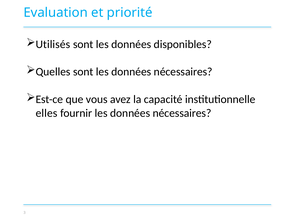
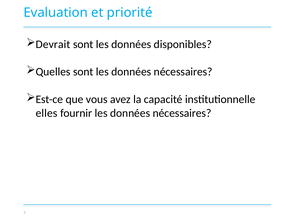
Utilisés: Utilisés -> Devrait (53, 44)
